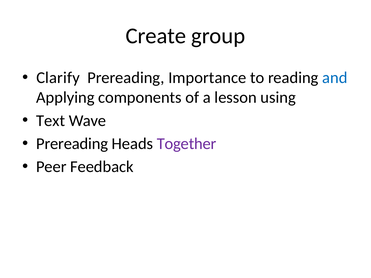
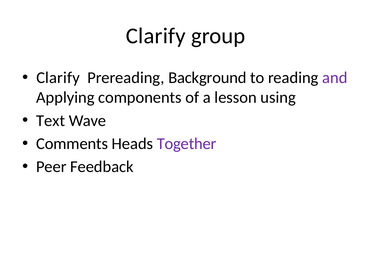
Create: Create -> Clarify (156, 36)
Importance: Importance -> Background (207, 78)
and colour: blue -> purple (335, 78)
Prereading: Prereading -> Comments (72, 144)
